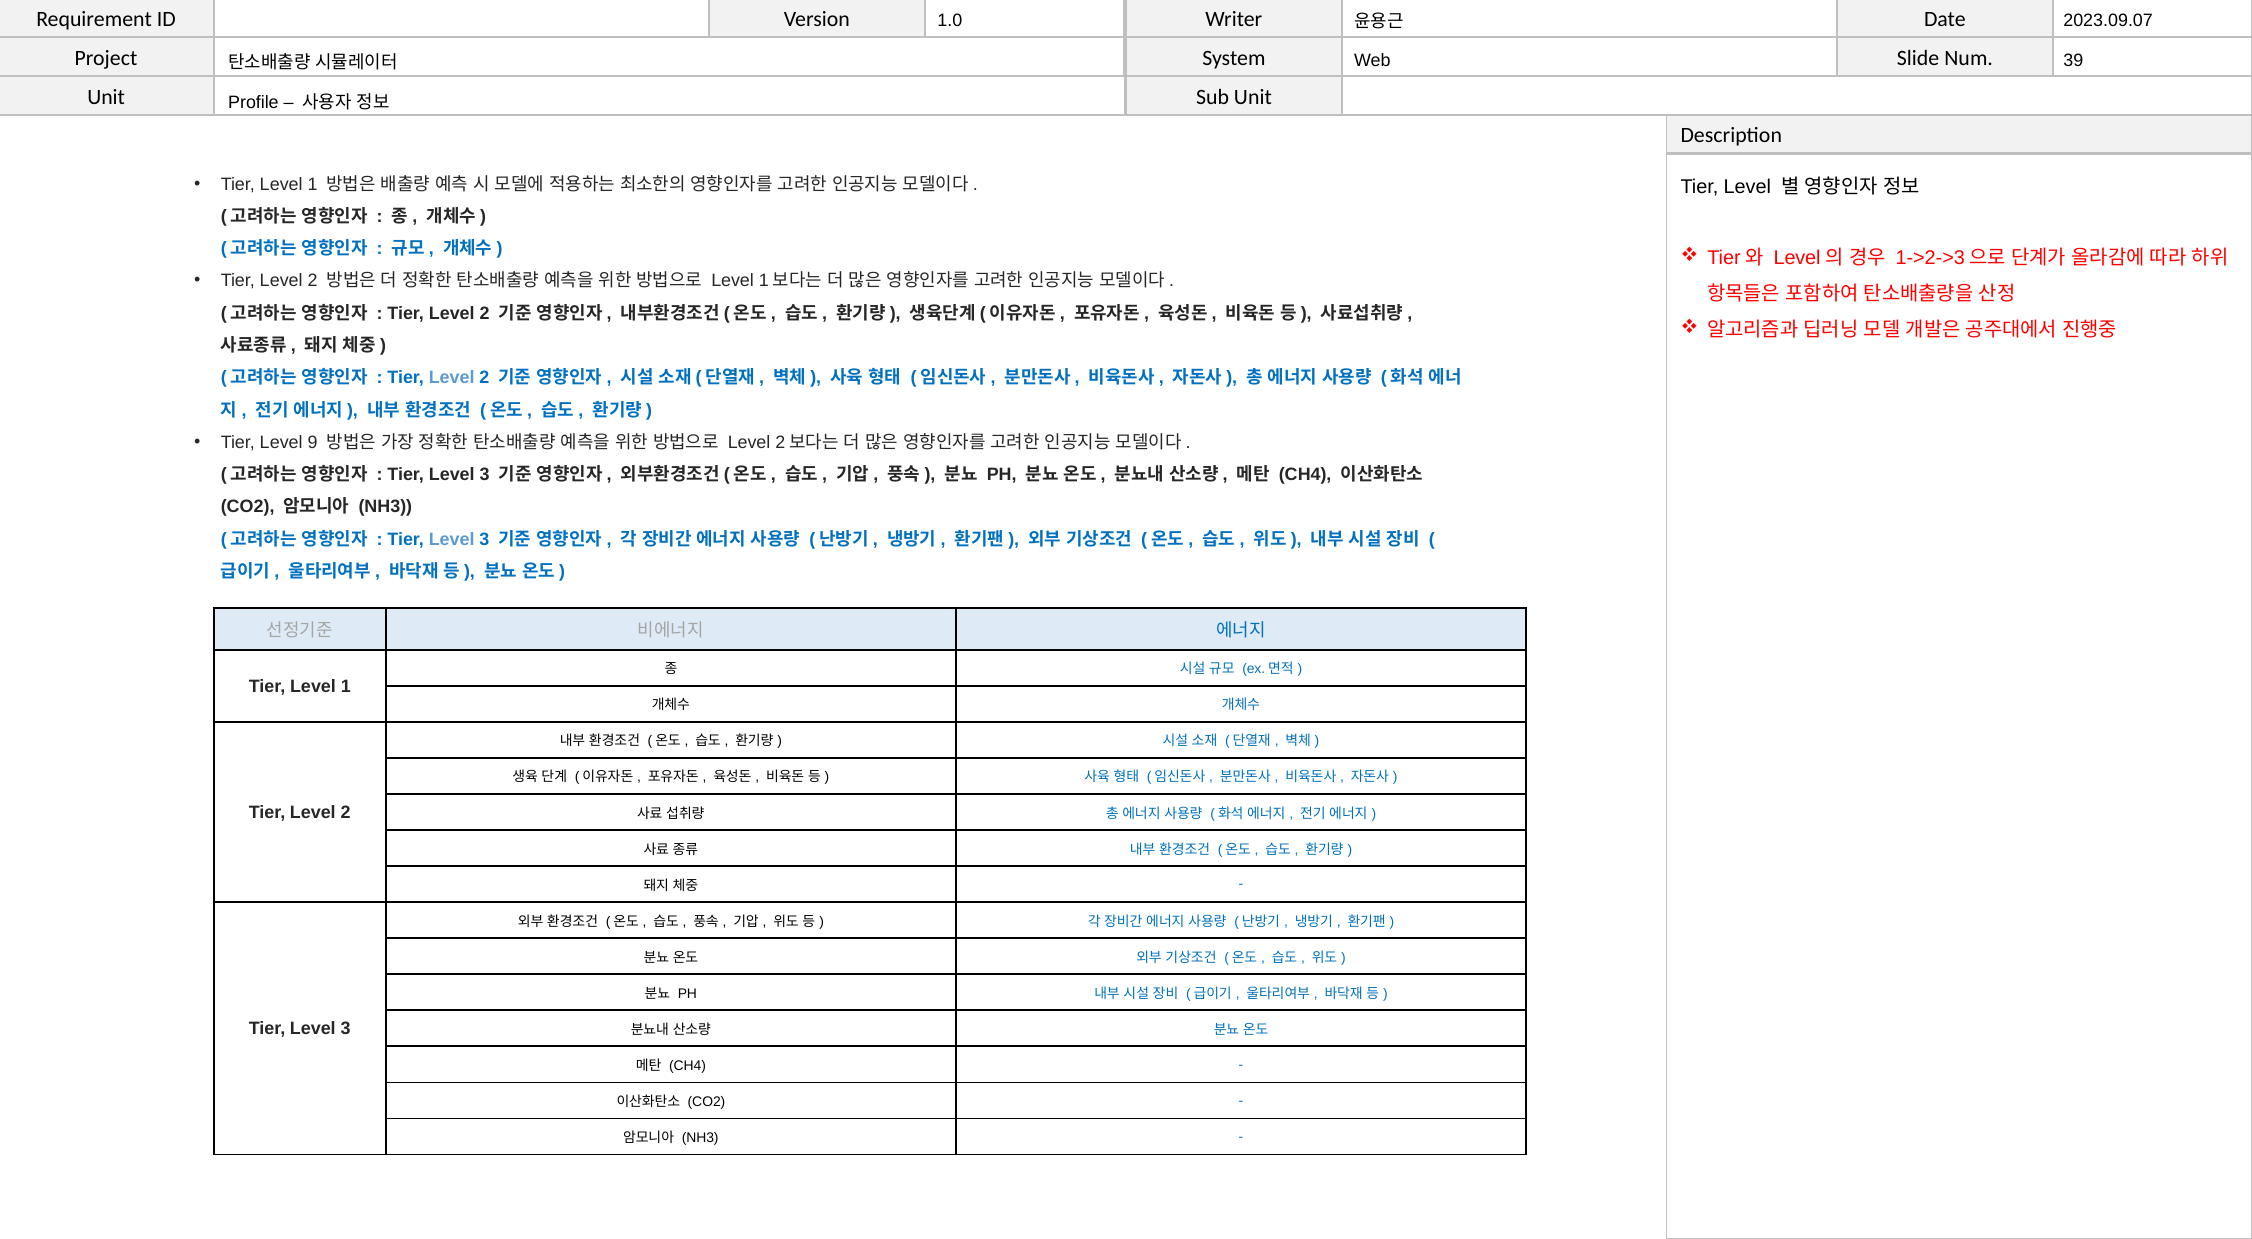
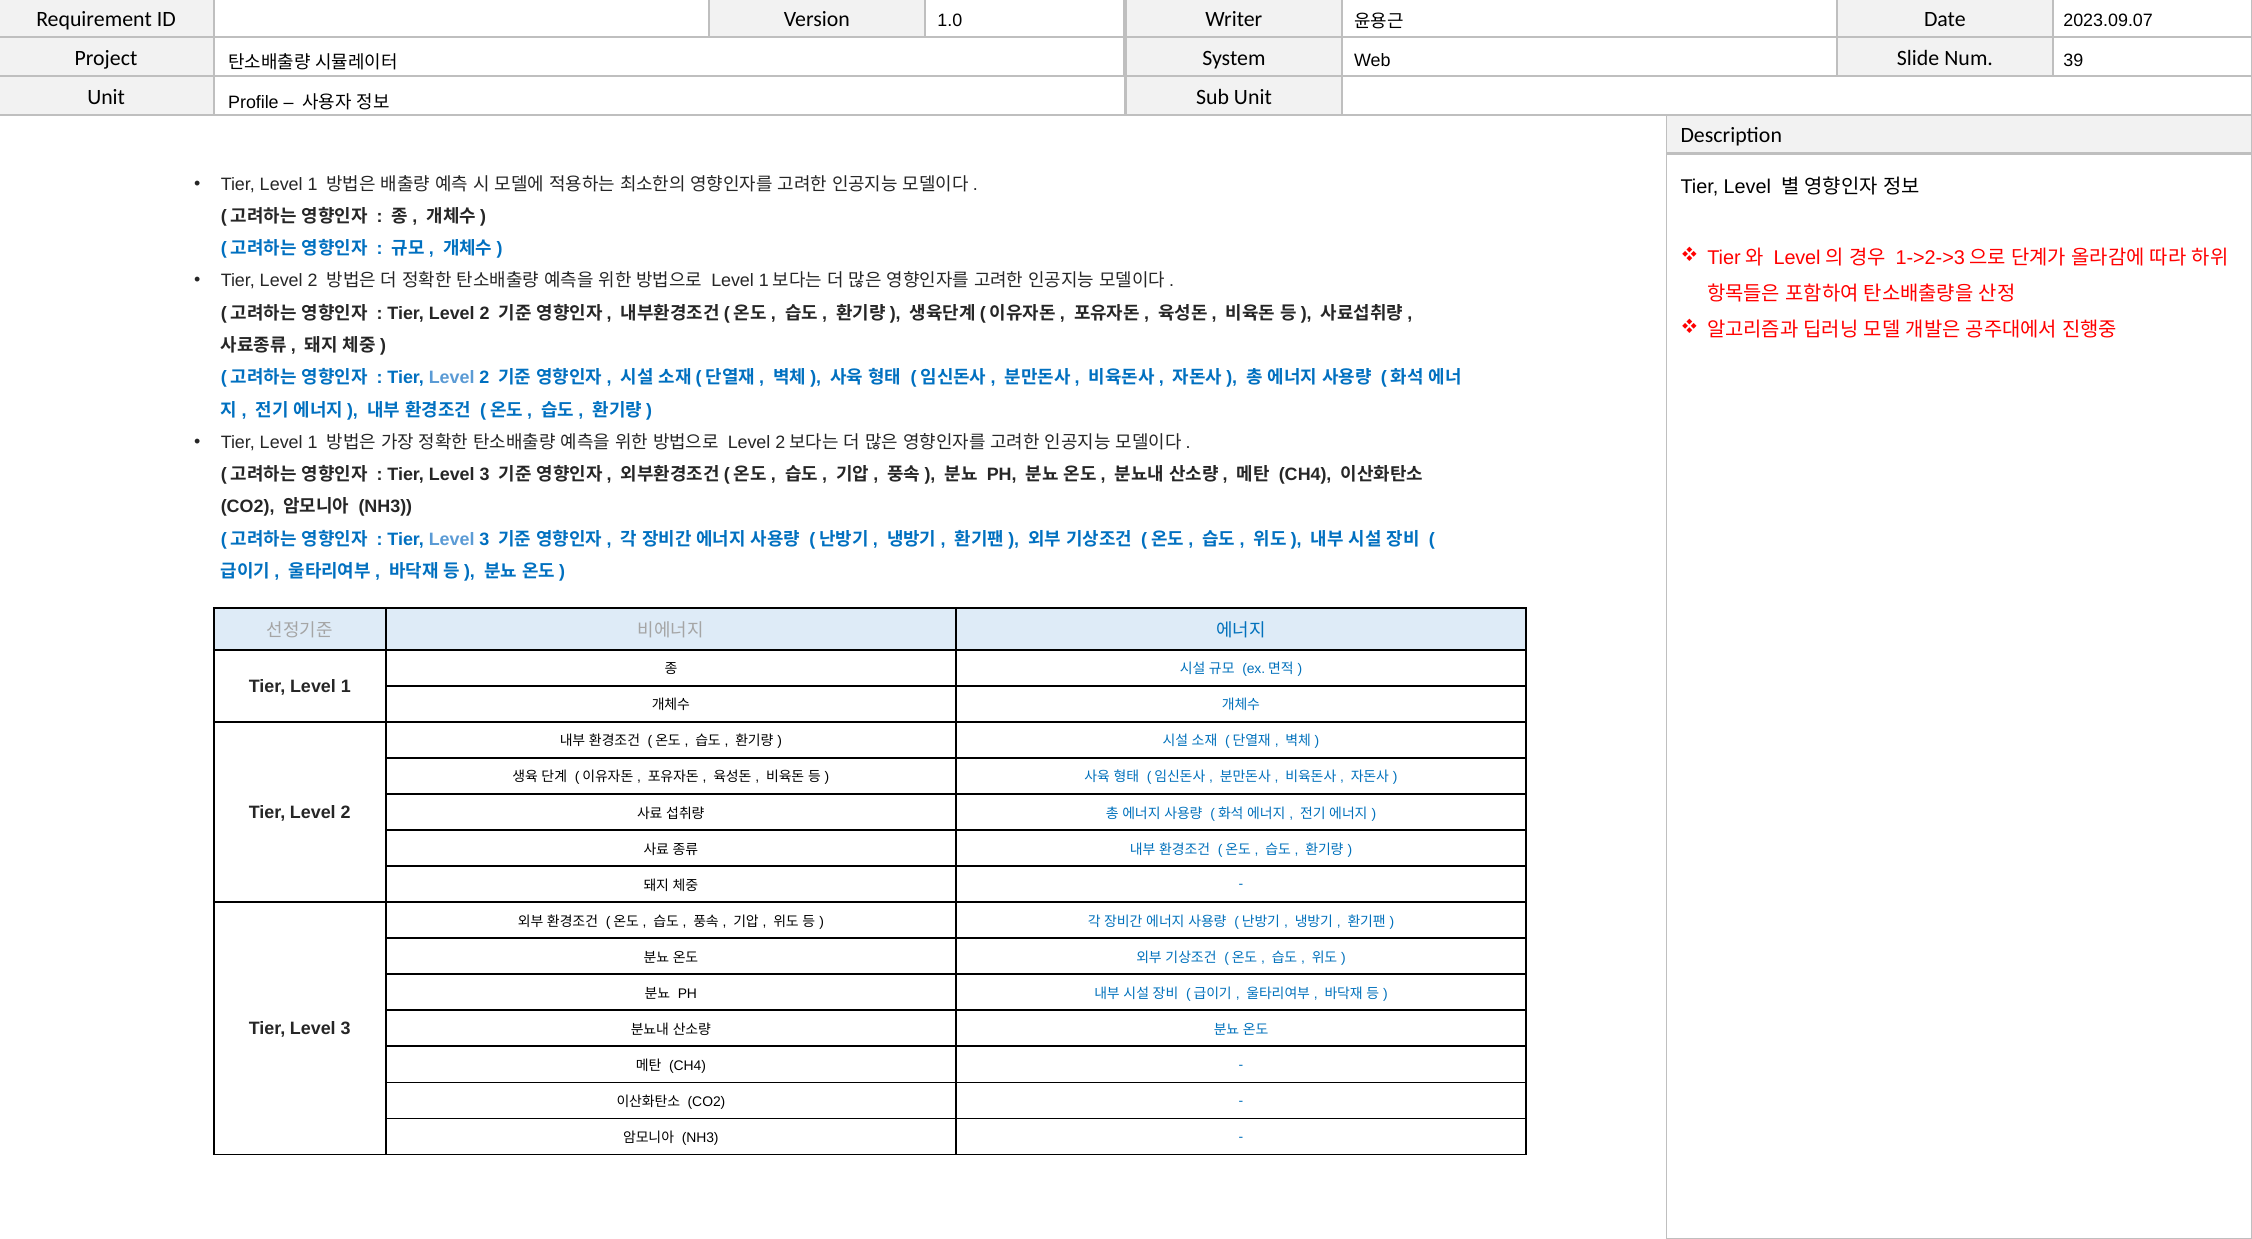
9: 9 -> 1 (313, 442)
